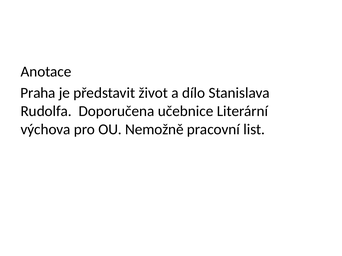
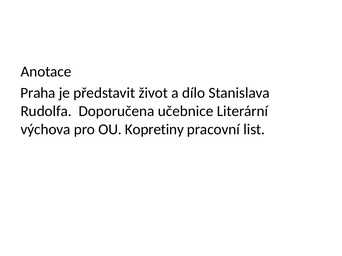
Nemožně: Nemožně -> Kopretiny (154, 130)
